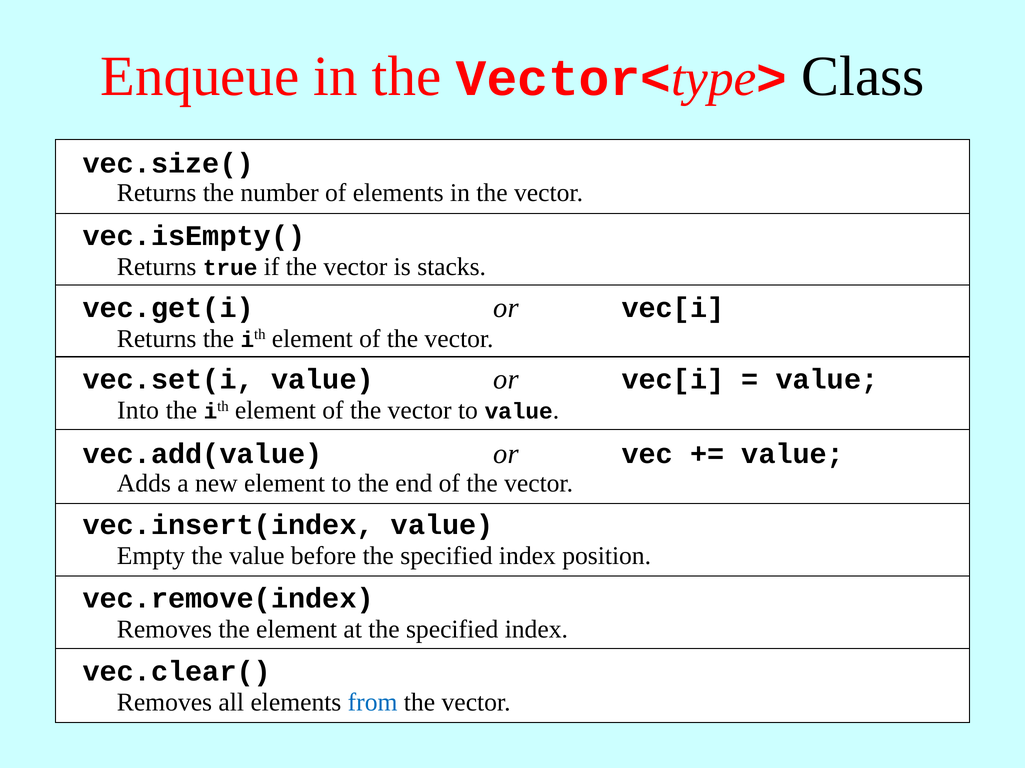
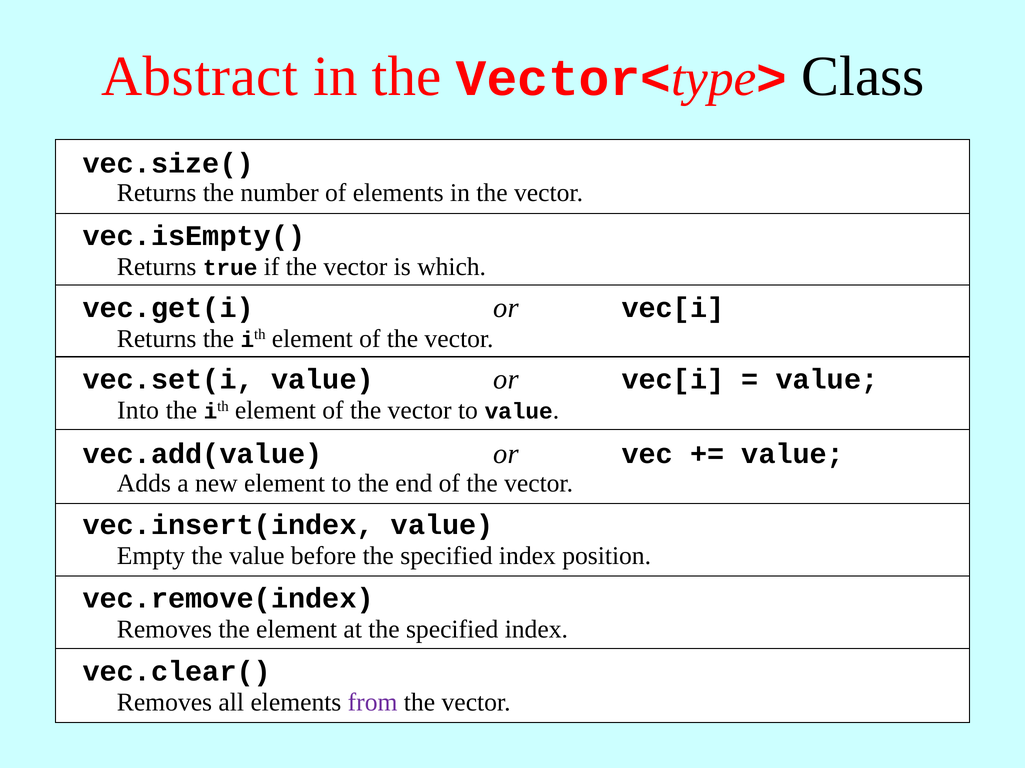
Enqueue: Enqueue -> Abstract (200, 77)
stacks: stacks -> which (452, 267)
from colour: blue -> purple (373, 703)
